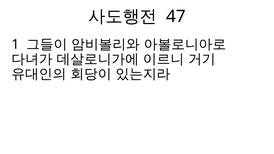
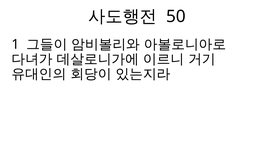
47: 47 -> 50 (176, 16)
